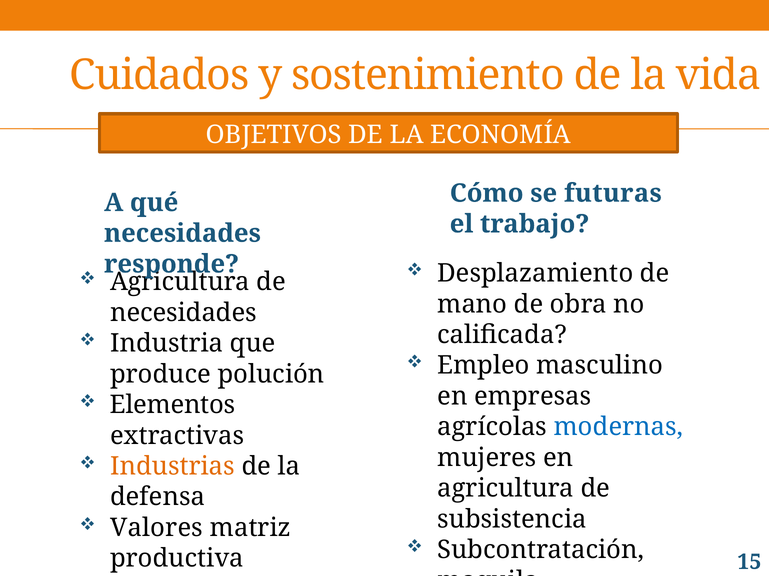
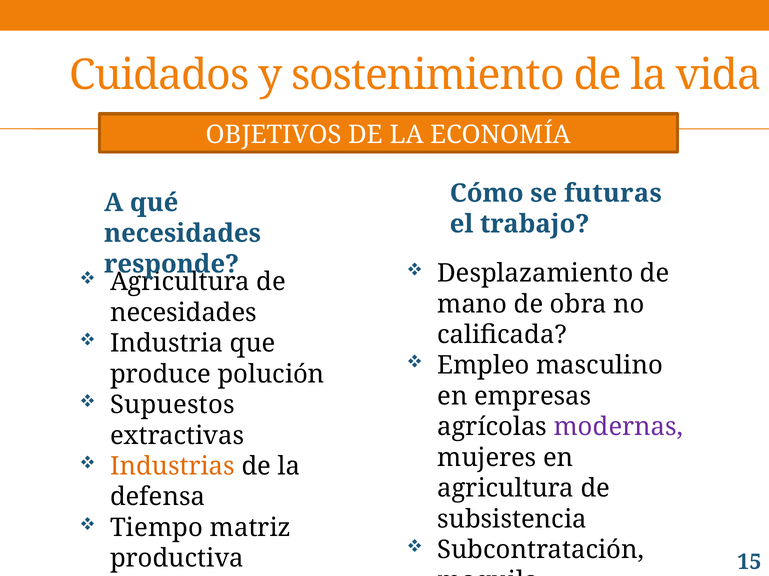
Elementos: Elementos -> Supuestos (172, 405)
modernas colour: blue -> purple (618, 428)
Valores: Valores -> Tiempo (157, 528)
